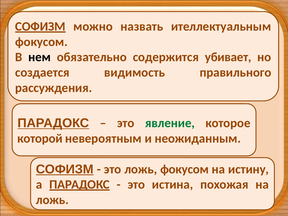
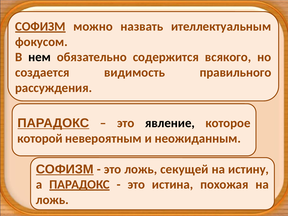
убивает: убивает -> всякого (228, 57)
явление colour: green -> black (170, 123)
ложь фокусом: фокусом -> секущей (184, 169)
